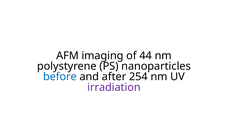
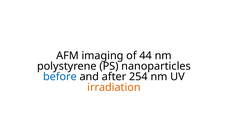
irradiation colour: purple -> orange (114, 88)
